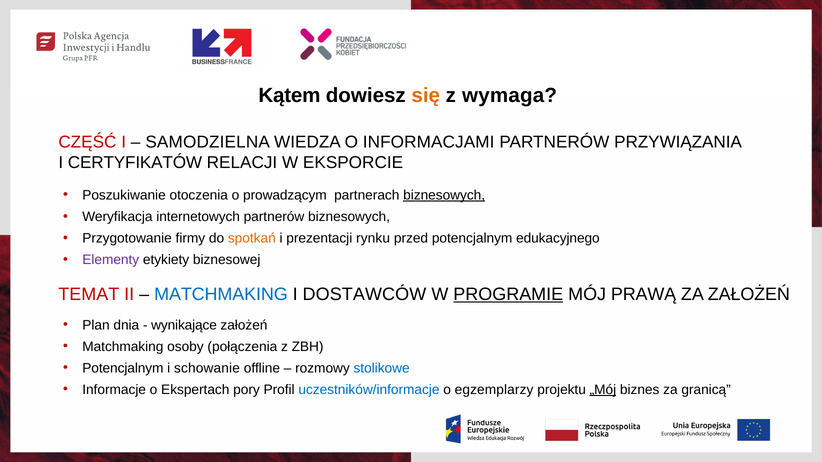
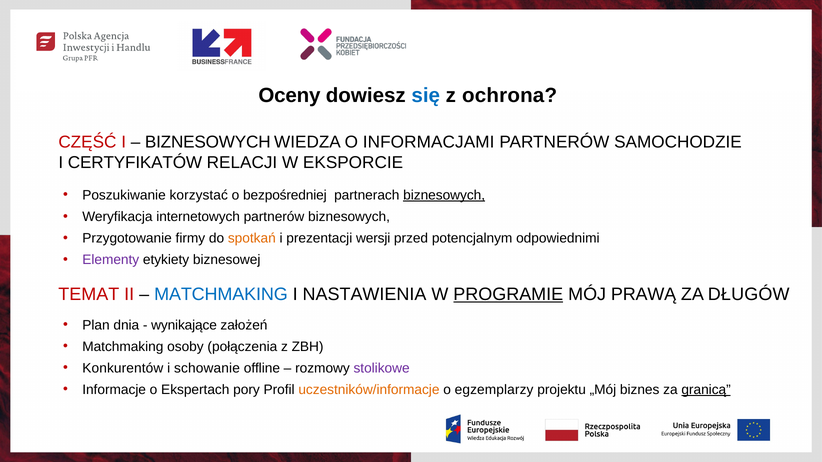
Kątem: Kątem -> Oceny (289, 96)
się colour: orange -> blue (426, 96)
wymaga: wymaga -> ochrona (510, 96)
SAMODZIELNA: SAMODZIELNA -> BIZNESOWYCH (208, 142)
PRZYWIĄZANIA: PRZYWIĄZANIA -> SAMOCHODZIE (678, 142)
otoczenia: otoczenia -> korzystać (199, 195)
prowadzącym: prowadzącym -> bezpośredniej (285, 195)
rynku: rynku -> wersji (373, 239)
edukacyjnego: edukacyjnego -> odpowiednimi (558, 239)
DOSTAWCÓW: DOSTAWCÓW -> NASTAWIENIA (364, 294)
ZA ZAŁOŻEŃ: ZAŁOŻEŃ -> DŁUGÓW (749, 294)
Potencjalnym: Potencjalnym -> Konkurentów (123, 368)
stolikowe colour: blue -> purple (382, 368)
uczestników/informacje colour: blue -> orange (369, 390)
„Mój underline: present -> none (603, 390)
granicą underline: none -> present (706, 390)
